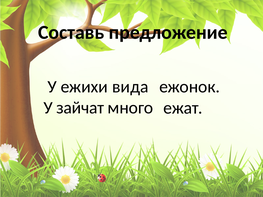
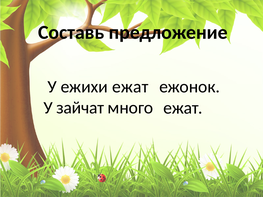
ежихи вида: вида -> ежат (130, 87)
